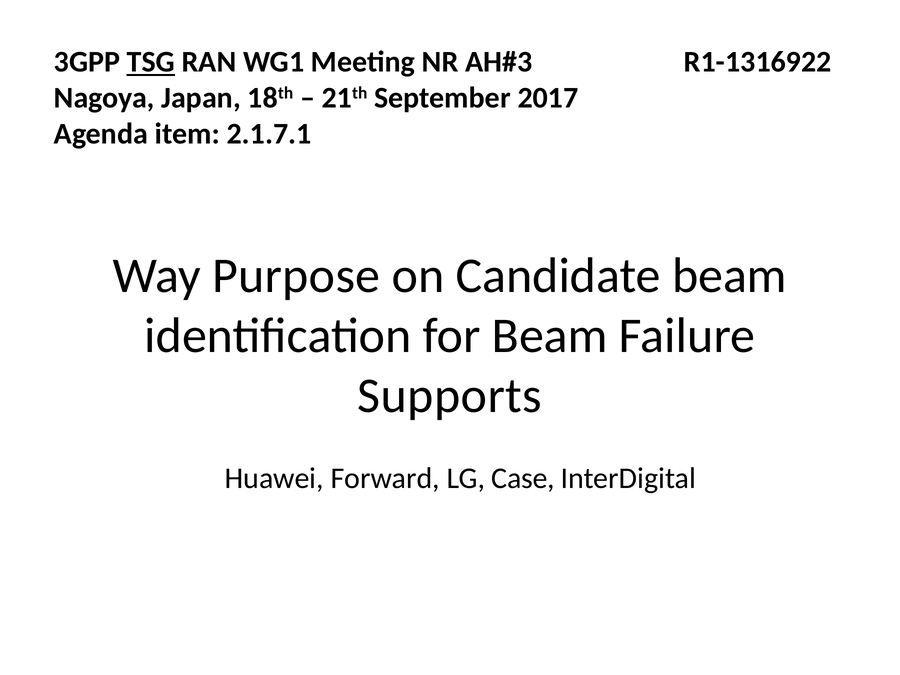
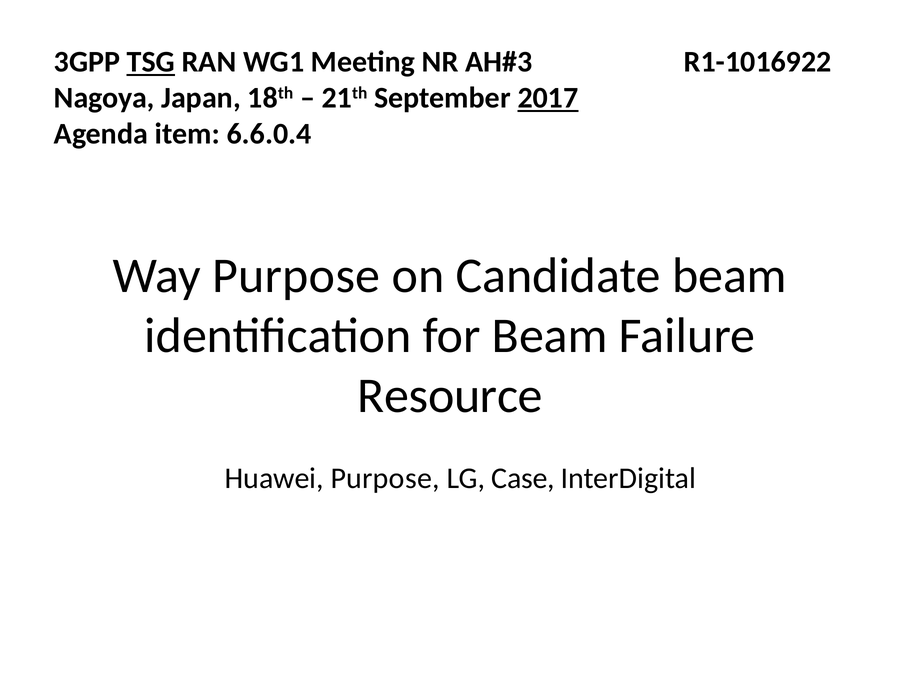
R1-1316922: R1-1316922 -> R1-1016922 (758, 62)
2017 underline: none -> present (548, 98)
2.1.7.1: 2.1.7.1 -> 6.6.0.4 (269, 134)
Supports: Supports -> Resource (450, 396)
Huawei Forward: Forward -> Purpose (385, 478)
